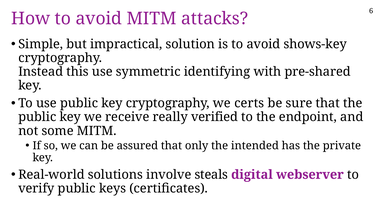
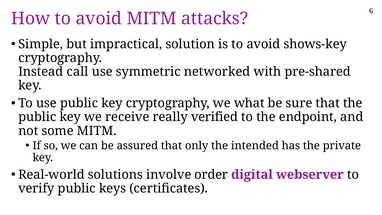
this: this -> call (77, 72)
identifying: identifying -> networked (217, 72)
certs: certs -> what (249, 103)
steals: steals -> order (211, 175)
